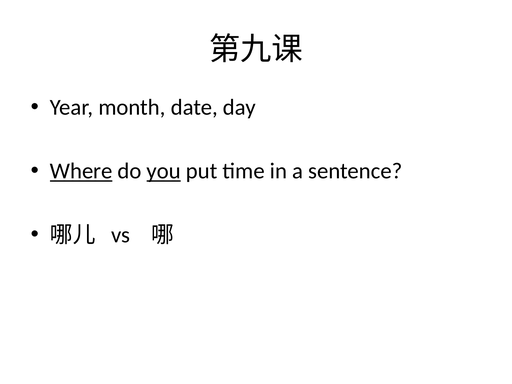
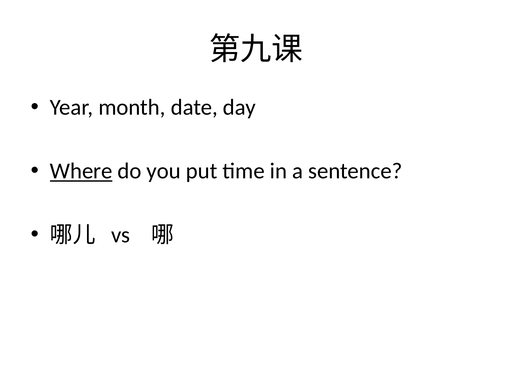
you underline: present -> none (164, 171)
